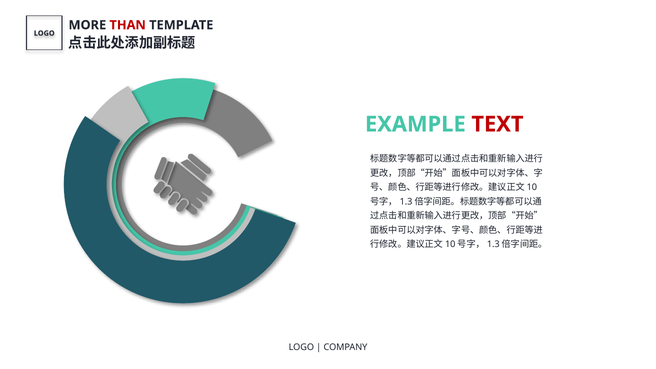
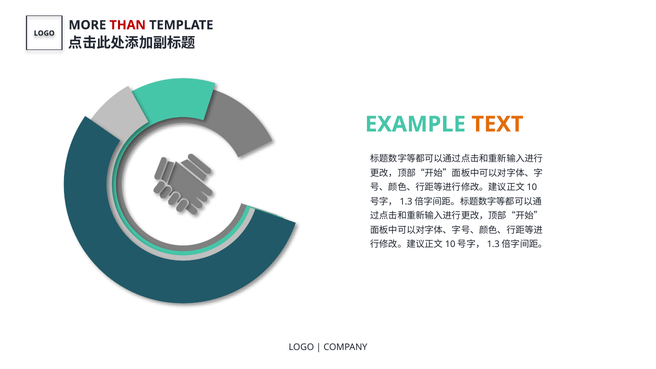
TEXT colour: red -> orange (497, 124)
